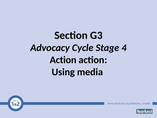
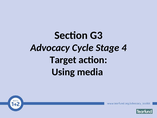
Action: Action -> Target (63, 60)
